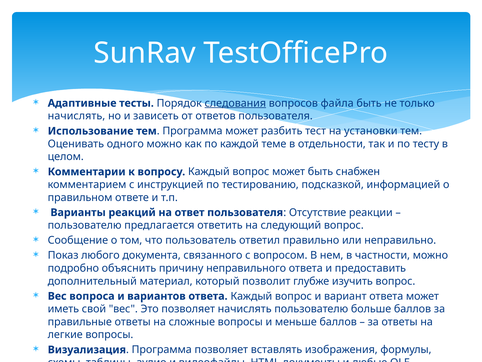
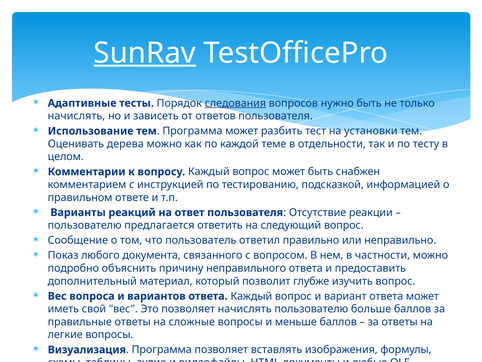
SunRav underline: none -> present (145, 53)
файла: файла -> нужно (337, 103)
одного: одного -> дерева (125, 144)
